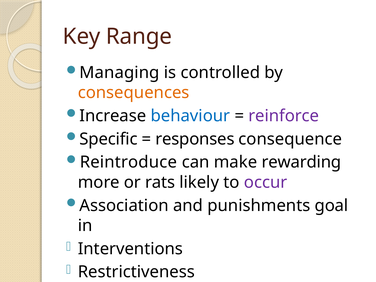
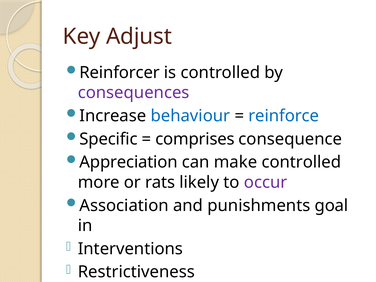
Range: Range -> Adjust (139, 36)
Managing: Managing -> Reinforcer (120, 73)
consequences colour: orange -> purple (134, 93)
reinforce colour: purple -> blue (284, 116)
responses: responses -> comprises (195, 139)
Reintroduce: Reintroduce -> Appreciation (129, 162)
make rewarding: rewarding -> controlled (301, 162)
